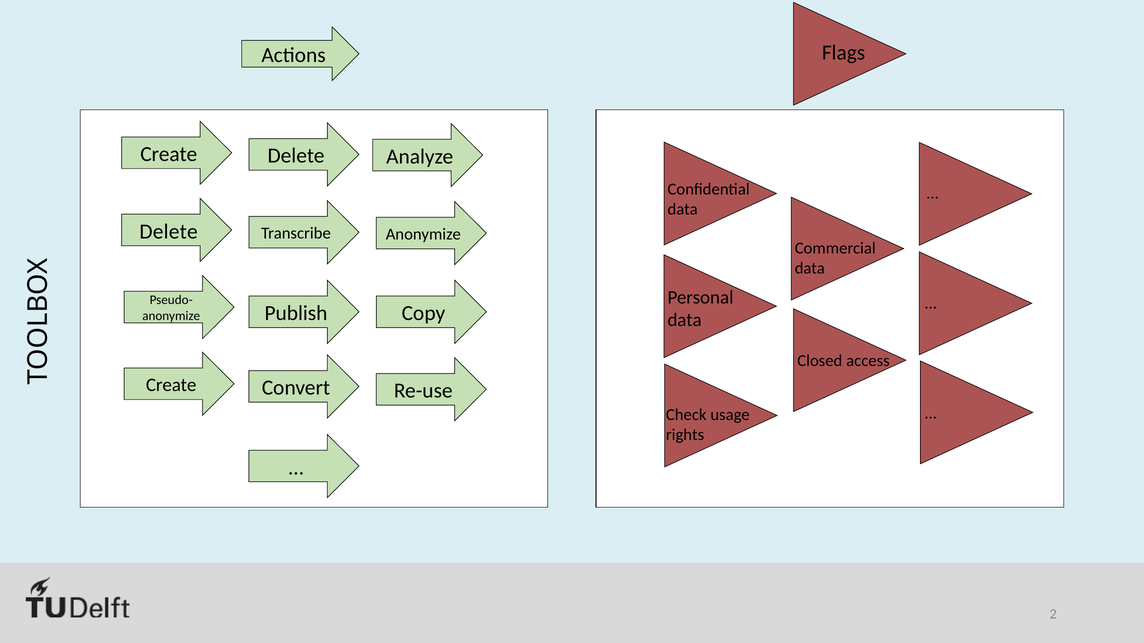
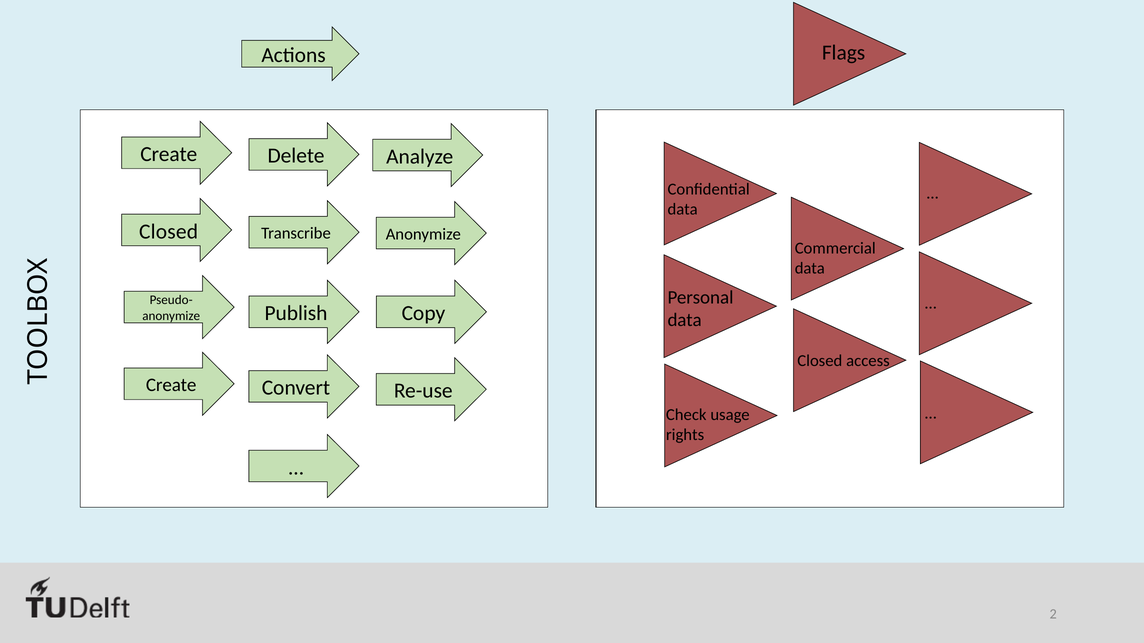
Delete: Delete -> Closed (169, 232)
